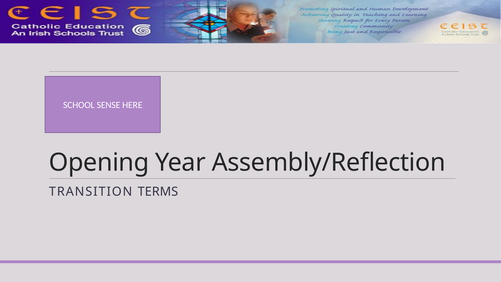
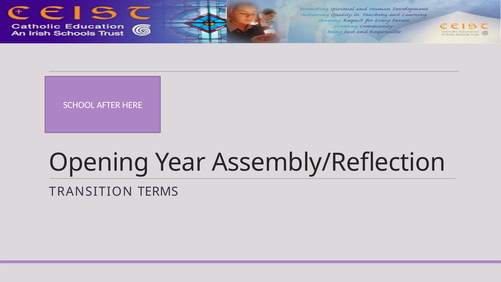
SENSE: SENSE -> AFTER (108, 105)
